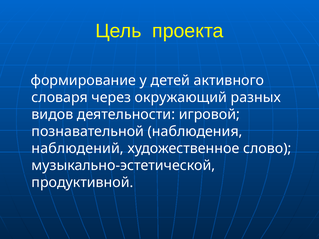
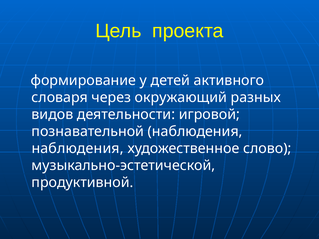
наблюдений: наблюдений -> наблюдения (78, 149)
